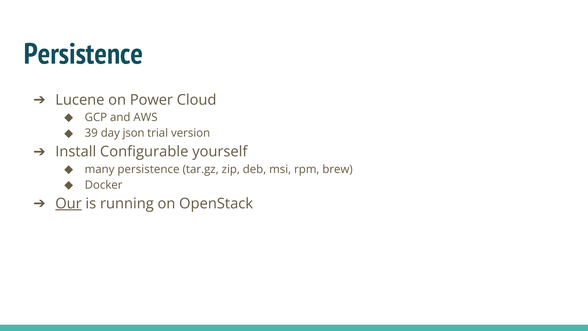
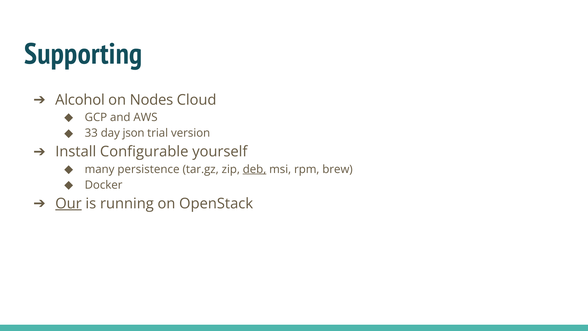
Persistence: Persistence -> Supporting (83, 54)
Lucene: Lucene -> Alcohol (80, 100)
Power: Power -> Nodes (151, 100)
39: 39 -> 33 (91, 133)
deb underline: none -> present (255, 169)
